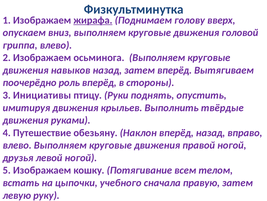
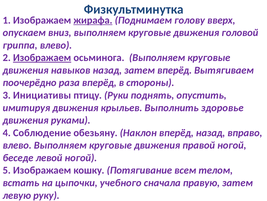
Изображаем underline: none -> present (42, 58)
роль: роль -> раза (69, 82)
твёрдые: твёрдые -> здоровье (222, 107)
Путешествие: Путешествие -> Соблюдение (42, 132)
друзья: друзья -> беседе (18, 157)
